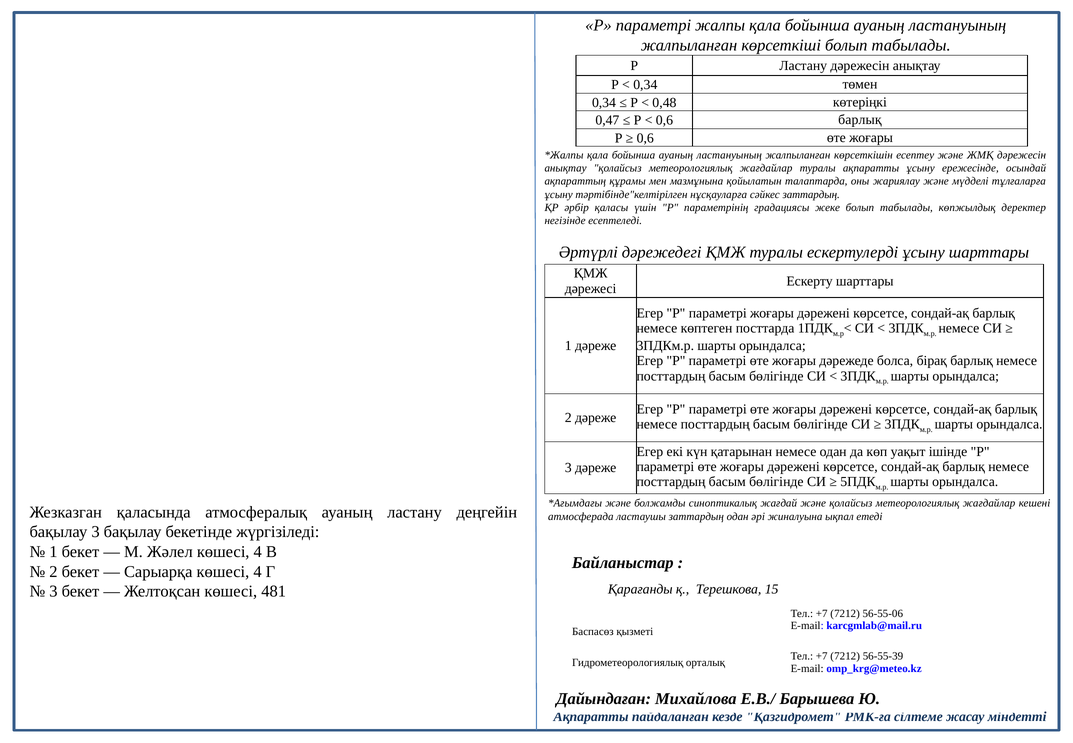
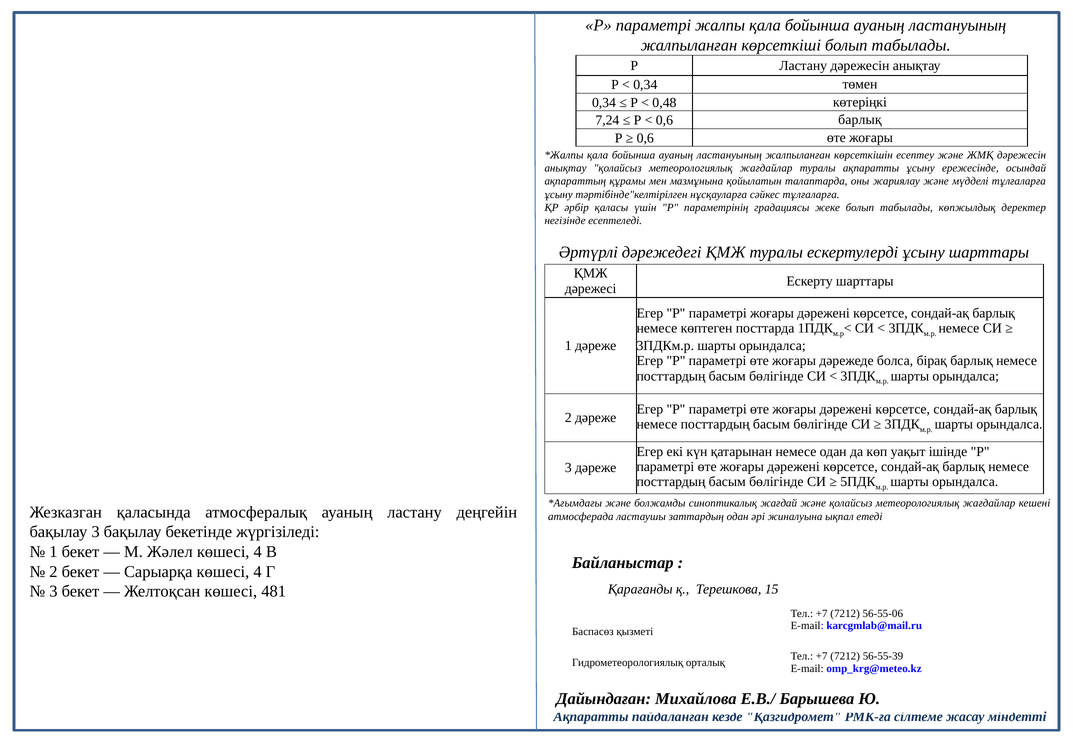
0,47: 0,47 -> 7,24 (607, 120)
сәйкес заттардың: заттардың -> тұлғаларға (811, 194)
